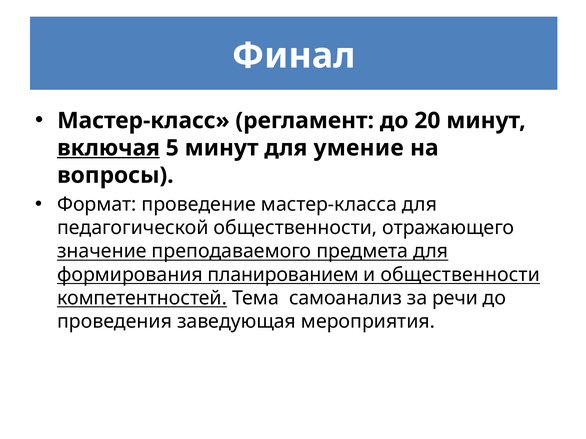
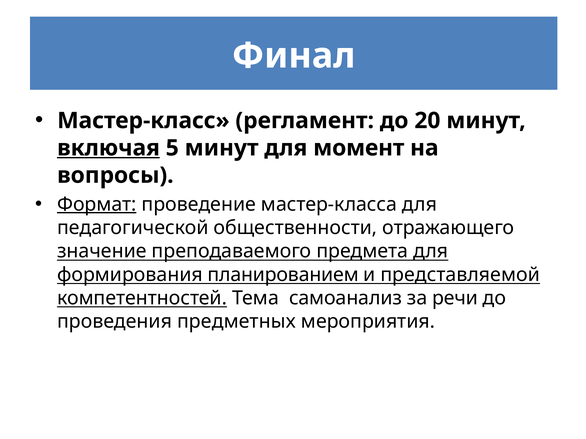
умение: умение -> момент (359, 148)
Формат underline: none -> present (97, 205)
и общественности: общественности -> представляемой (460, 275)
заведующая: заведующая -> предметных (236, 322)
